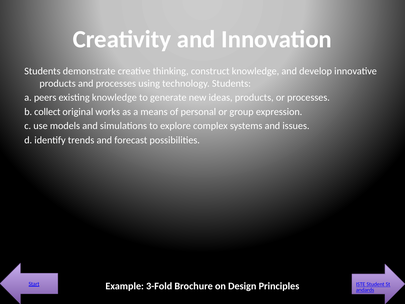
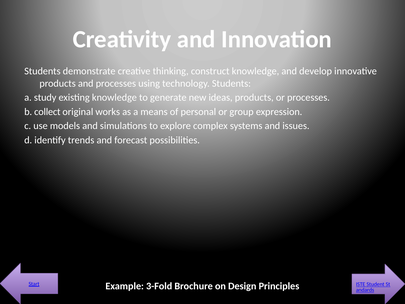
peers: peers -> study (45, 97)
